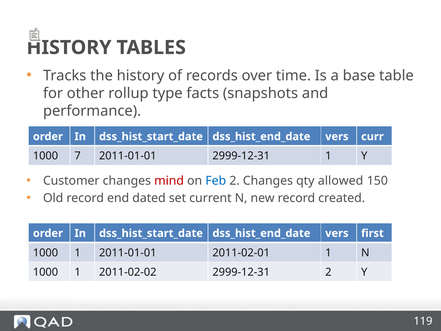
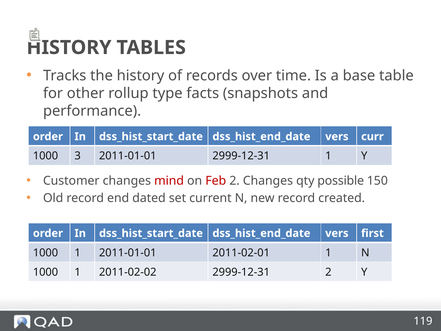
7: 7 -> 3 (78, 156)
Feb colour: blue -> red (216, 181)
allowed: allowed -> possible (341, 181)
